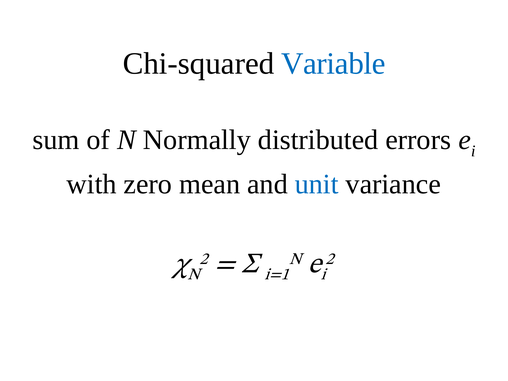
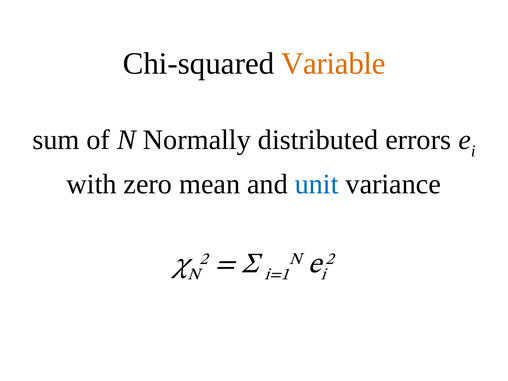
Variable colour: blue -> orange (333, 64)
